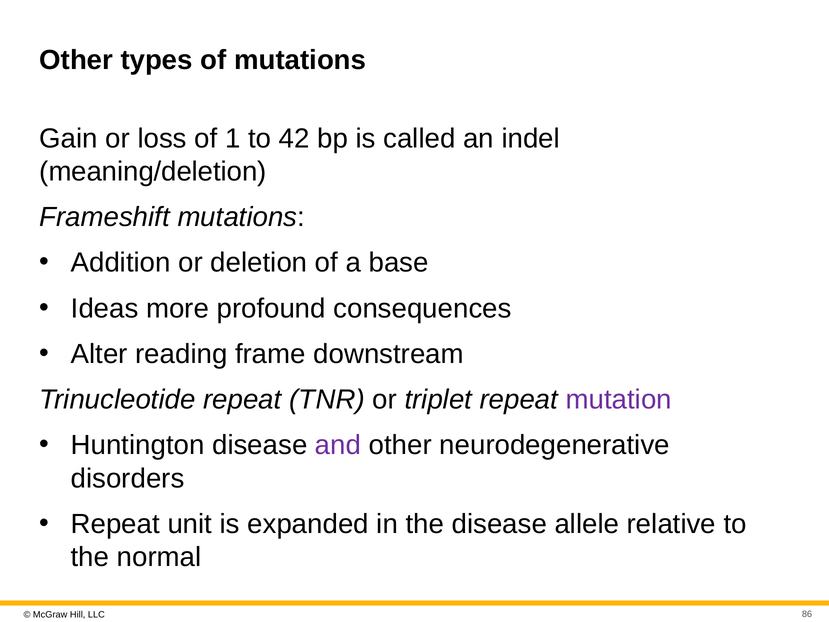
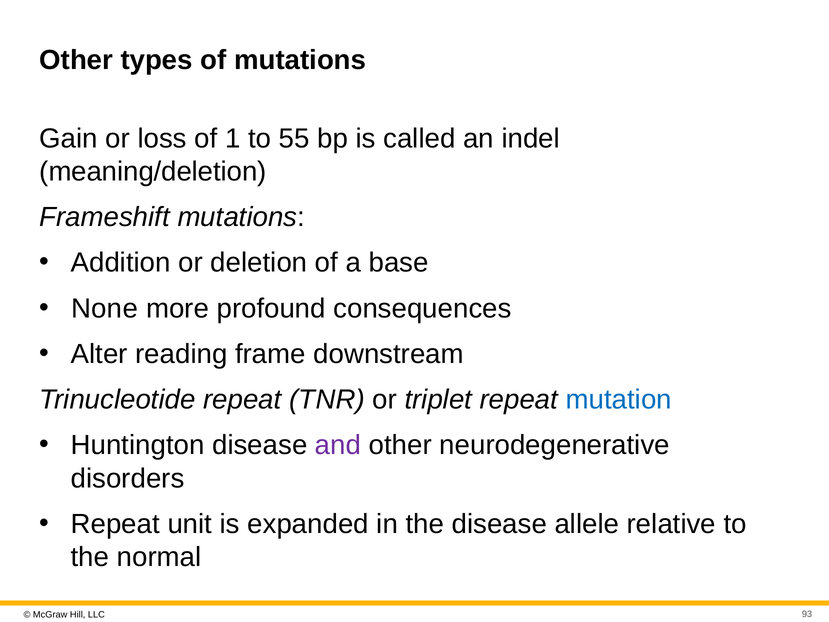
42: 42 -> 55 (294, 138)
Ideas: Ideas -> None (104, 308)
mutation colour: purple -> blue (619, 400)
86: 86 -> 93 (807, 614)
